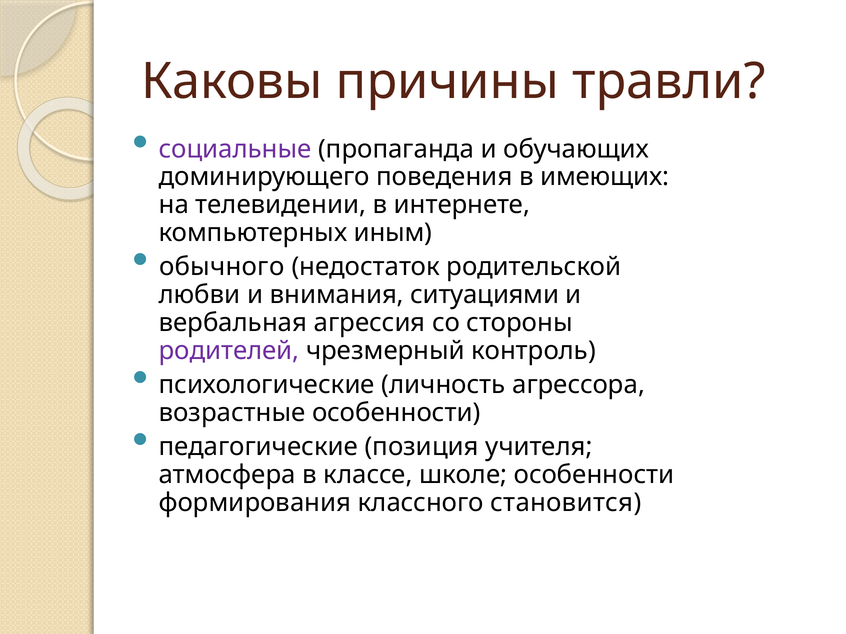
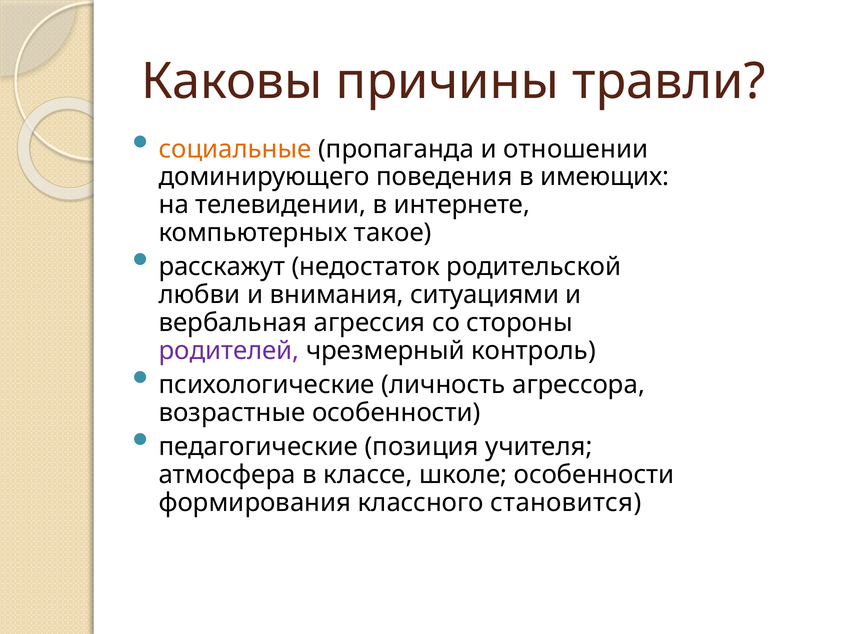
социальные colour: purple -> orange (235, 149)
обучающих: обучающих -> отношении (576, 149)
иным: иным -> такое (393, 233)
обычного: обычного -> расскажут (222, 267)
